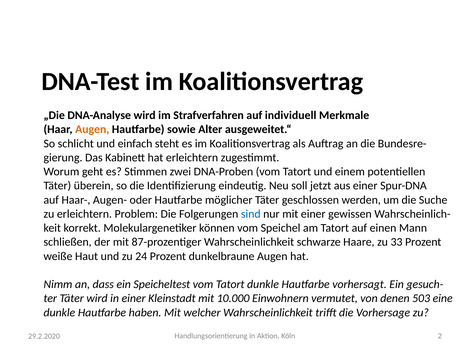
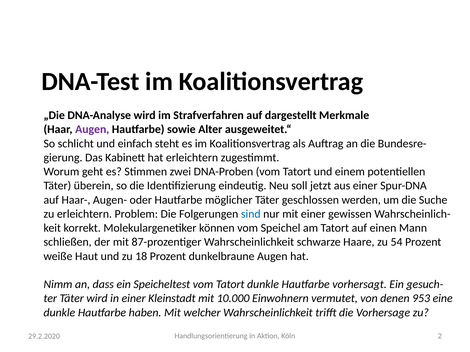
individuell: individuell -> dargestellt (291, 116)
Augen colour: orange -> purple (92, 130)
33: 33 -> 54 (397, 242)
24: 24 -> 18 (141, 257)
503: 503 -> 953 (421, 299)
